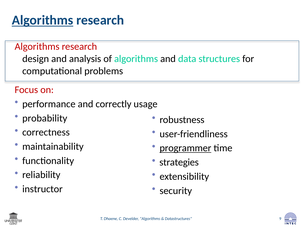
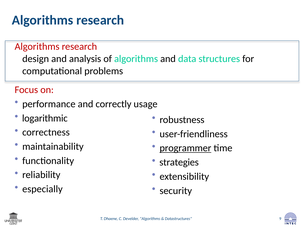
Algorithms underline: present -> none (43, 20)
probability: probability -> logarithmic (45, 118)
instructor: instructor -> especially (42, 189)
